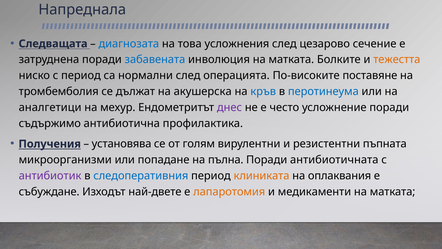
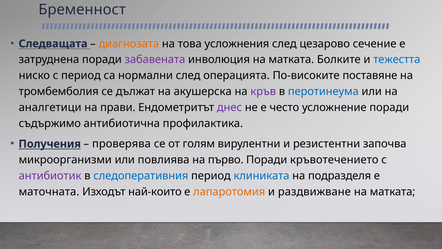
Напреднала: Напреднала -> Бременност (82, 10)
диагнозата colour: blue -> orange (129, 44)
забавената colour: blue -> purple (155, 60)
тежестта colour: orange -> blue (397, 60)
кръв colour: blue -> purple (263, 91)
мехур: мехур -> прави (118, 107)
установява: установява -> проверява (121, 144)
пъпната: пъпната -> започва (385, 144)
попадане: попадане -> повлиява (164, 160)
пълна: пълна -> първо (226, 160)
антибиотичната: антибиотичната -> кръвотечението (334, 160)
клиниката colour: orange -> blue (262, 176)
оплаквания: оплаквания -> подразделя (340, 176)
събуждане: събуждане -> маточната (49, 191)
най-двете: най-двете -> най-които (155, 191)
медикаменти: медикаменти -> раздвижване (314, 191)
